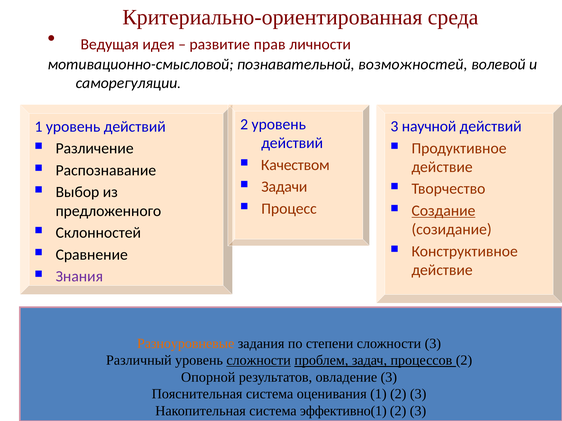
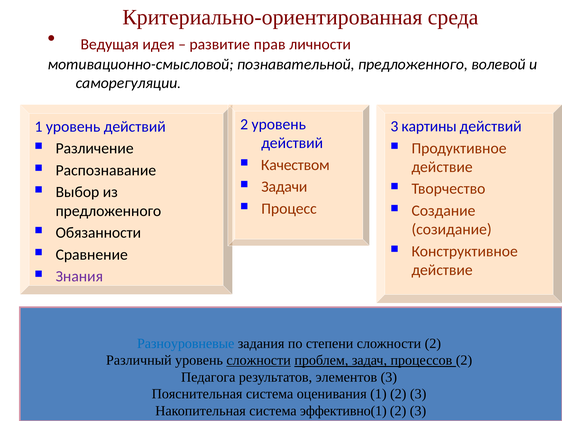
познавательной возможностей: возможностей -> предложенного (413, 64)
научной: научной -> картины (429, 127)
Создание underline: present -> none (443, 211)
Склонностей: Склонностей -> Обязанности (98, 233)
Разноуровневые colour: orange -> blue (186, 344)
сложности 3: 3 -> 2 (433, 344)
Опорной: Опорной -> Педагога (208, 378)
овладение: овладение -> элементов (346, 378)
